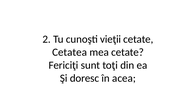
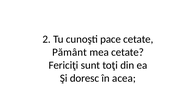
vieţii: vieţii -> pace (111, 39)
Cetatea: Cetatea -> Pământ (70, 52)
